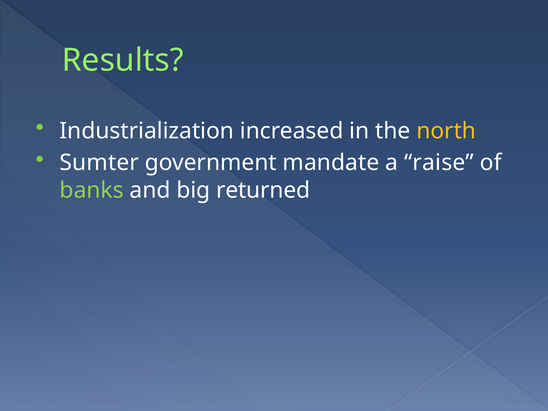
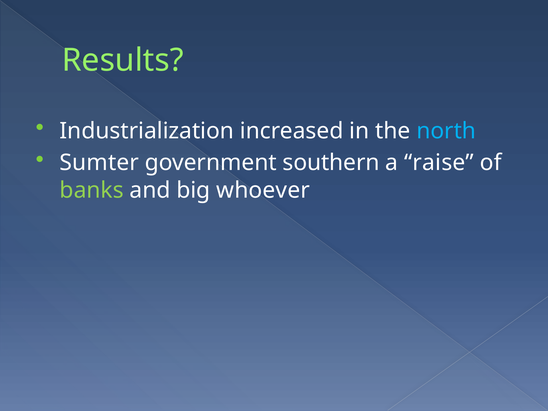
north colour: yellow -> light blue (446, 131)
mandate: mandate -> southern (331, 163)
returned: returned -> whoever (263, 190)
